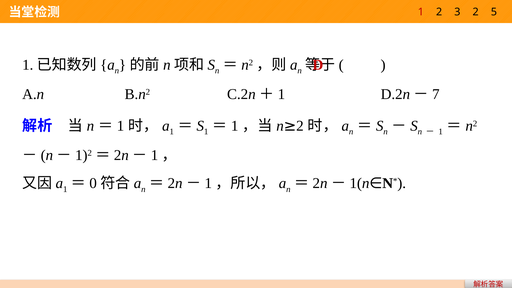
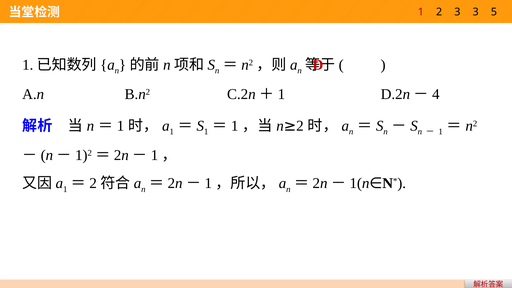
3 2: 2 -> 3 (476, 12)
7: 7 -> 4 (436, 94)
0: 0 -> 2 (93, 183)
